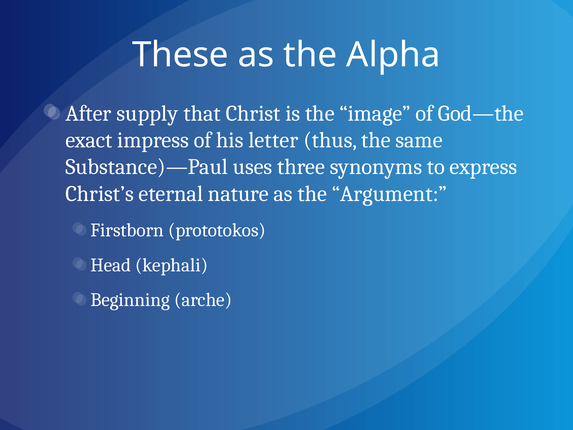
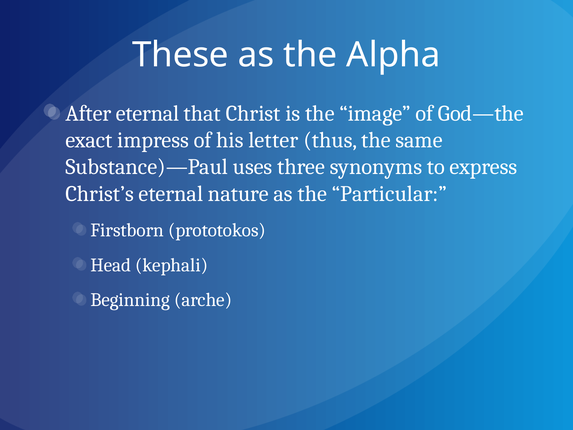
After supply: supply -> eternal (148, 113)
Argument: Argument -> Particular (389, 194)
